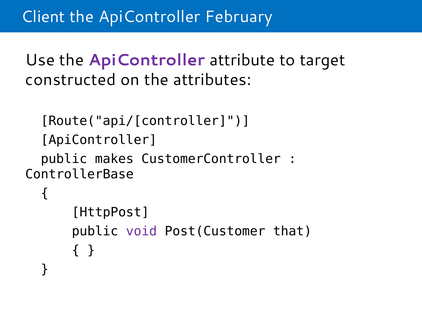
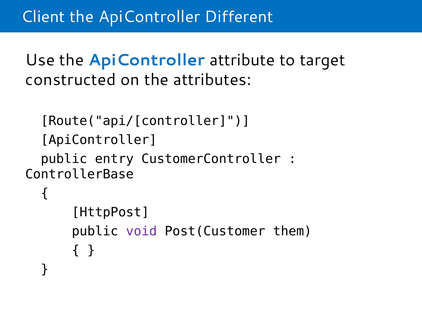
February: February -> Different (239, 17)
ApiController colour: purple -> blue (147, 60)
makes: makes -> entry (114, 159)
that: that -> them (292, 232)
